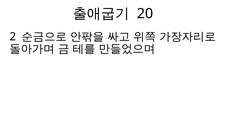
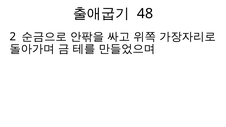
20: 20 -> 48 (145, 14)
